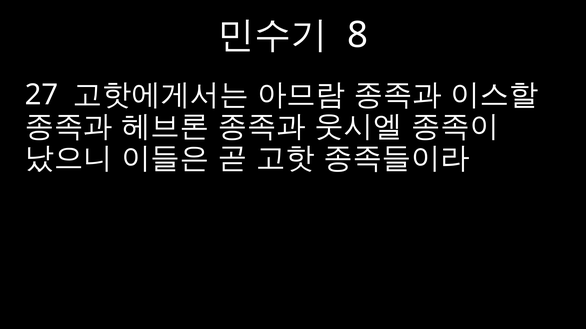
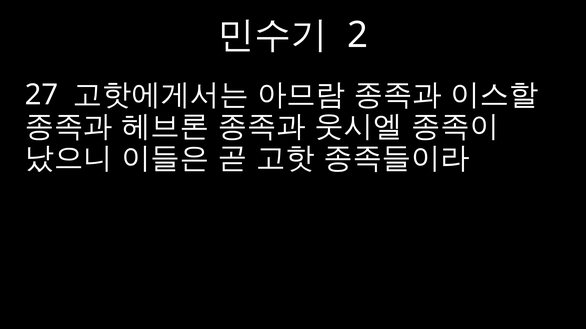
8: 8 -> 2 (358, 35)
